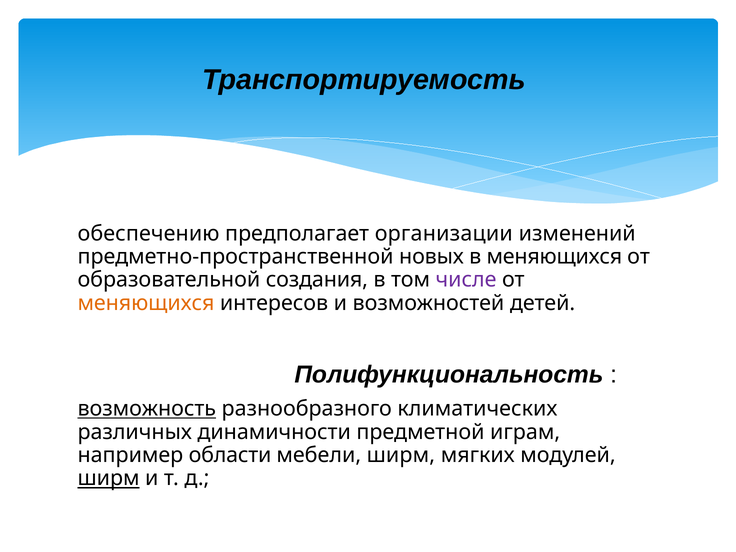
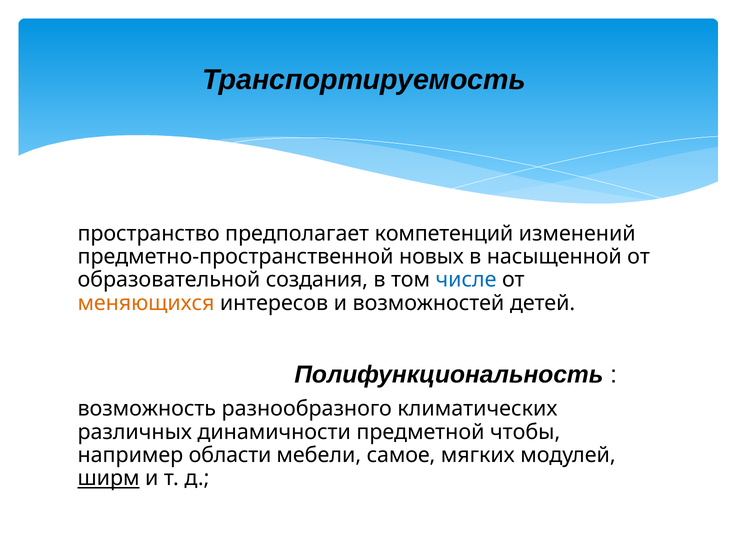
обеспечению: обеспечению -> пространство (149, 233)
организации: организации -> компетенций (444, 233)
в меняющихся: меняющихся -> насыщенной (554, 257)
числе colour: purple -> blue (466, 280)
возможность underline: present -> none (147, 409)
играм: играм -> чтобы (525, 432)
мебели ширм: ширм -> самое (401, 455)
